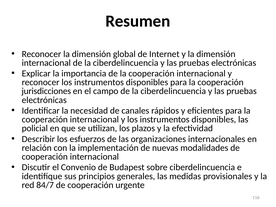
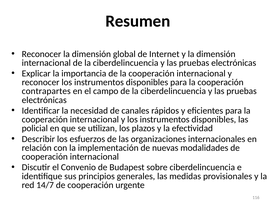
jurisdicciones: jurisdicciones -> contrapartes (46, 91)
84/7: 84/7 -> 14/7 (45, 185)
